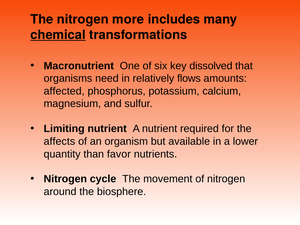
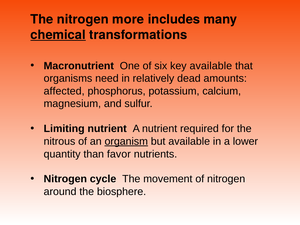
key dissolved: dissolved -> available (211, 66)
flows: flows -> dead (189, 78)
affects: affects -> nitrous (59, 141)
organism underline: none -> present (126, 141)
